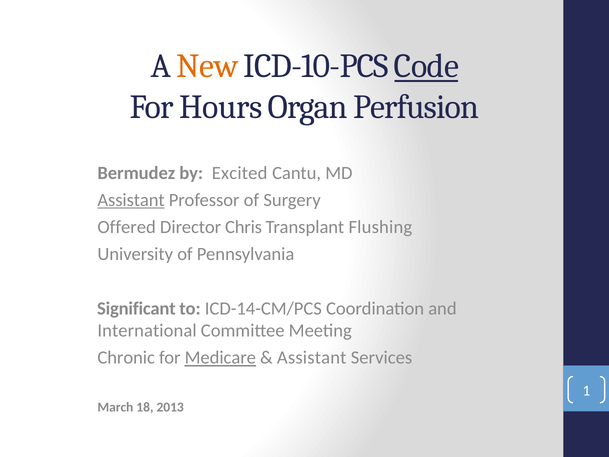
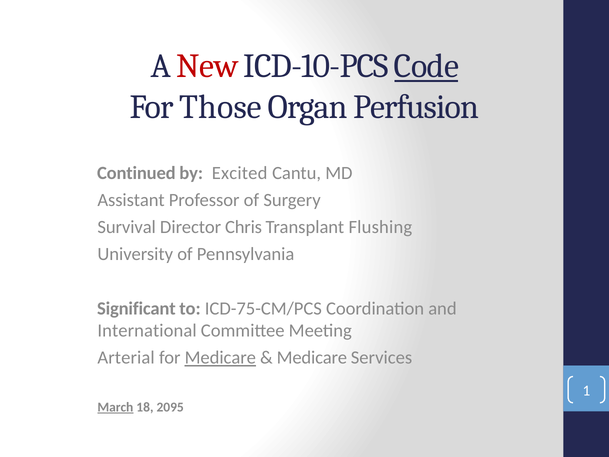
New colour: orange -> red (207, 66)
Hours: Hours -> Those (221, 107)
Bermudez: Bermudez -> Continued (136, 173)
Assistant underline: present -> none (131, 200)
Offered: Offered -> Survival (127, 227)
ICD-14-CM/PCS: ICD-14-CM/PCS -> ICD-75-CM/PCS (263, 308)
Chronic: Chronic -> Arterial (126, 358)
Assistant: Assistant -> Medicare (312, 358)
March underline: none -> present (115, 407)
2013: 2013 -> 2095 (170, 407)
